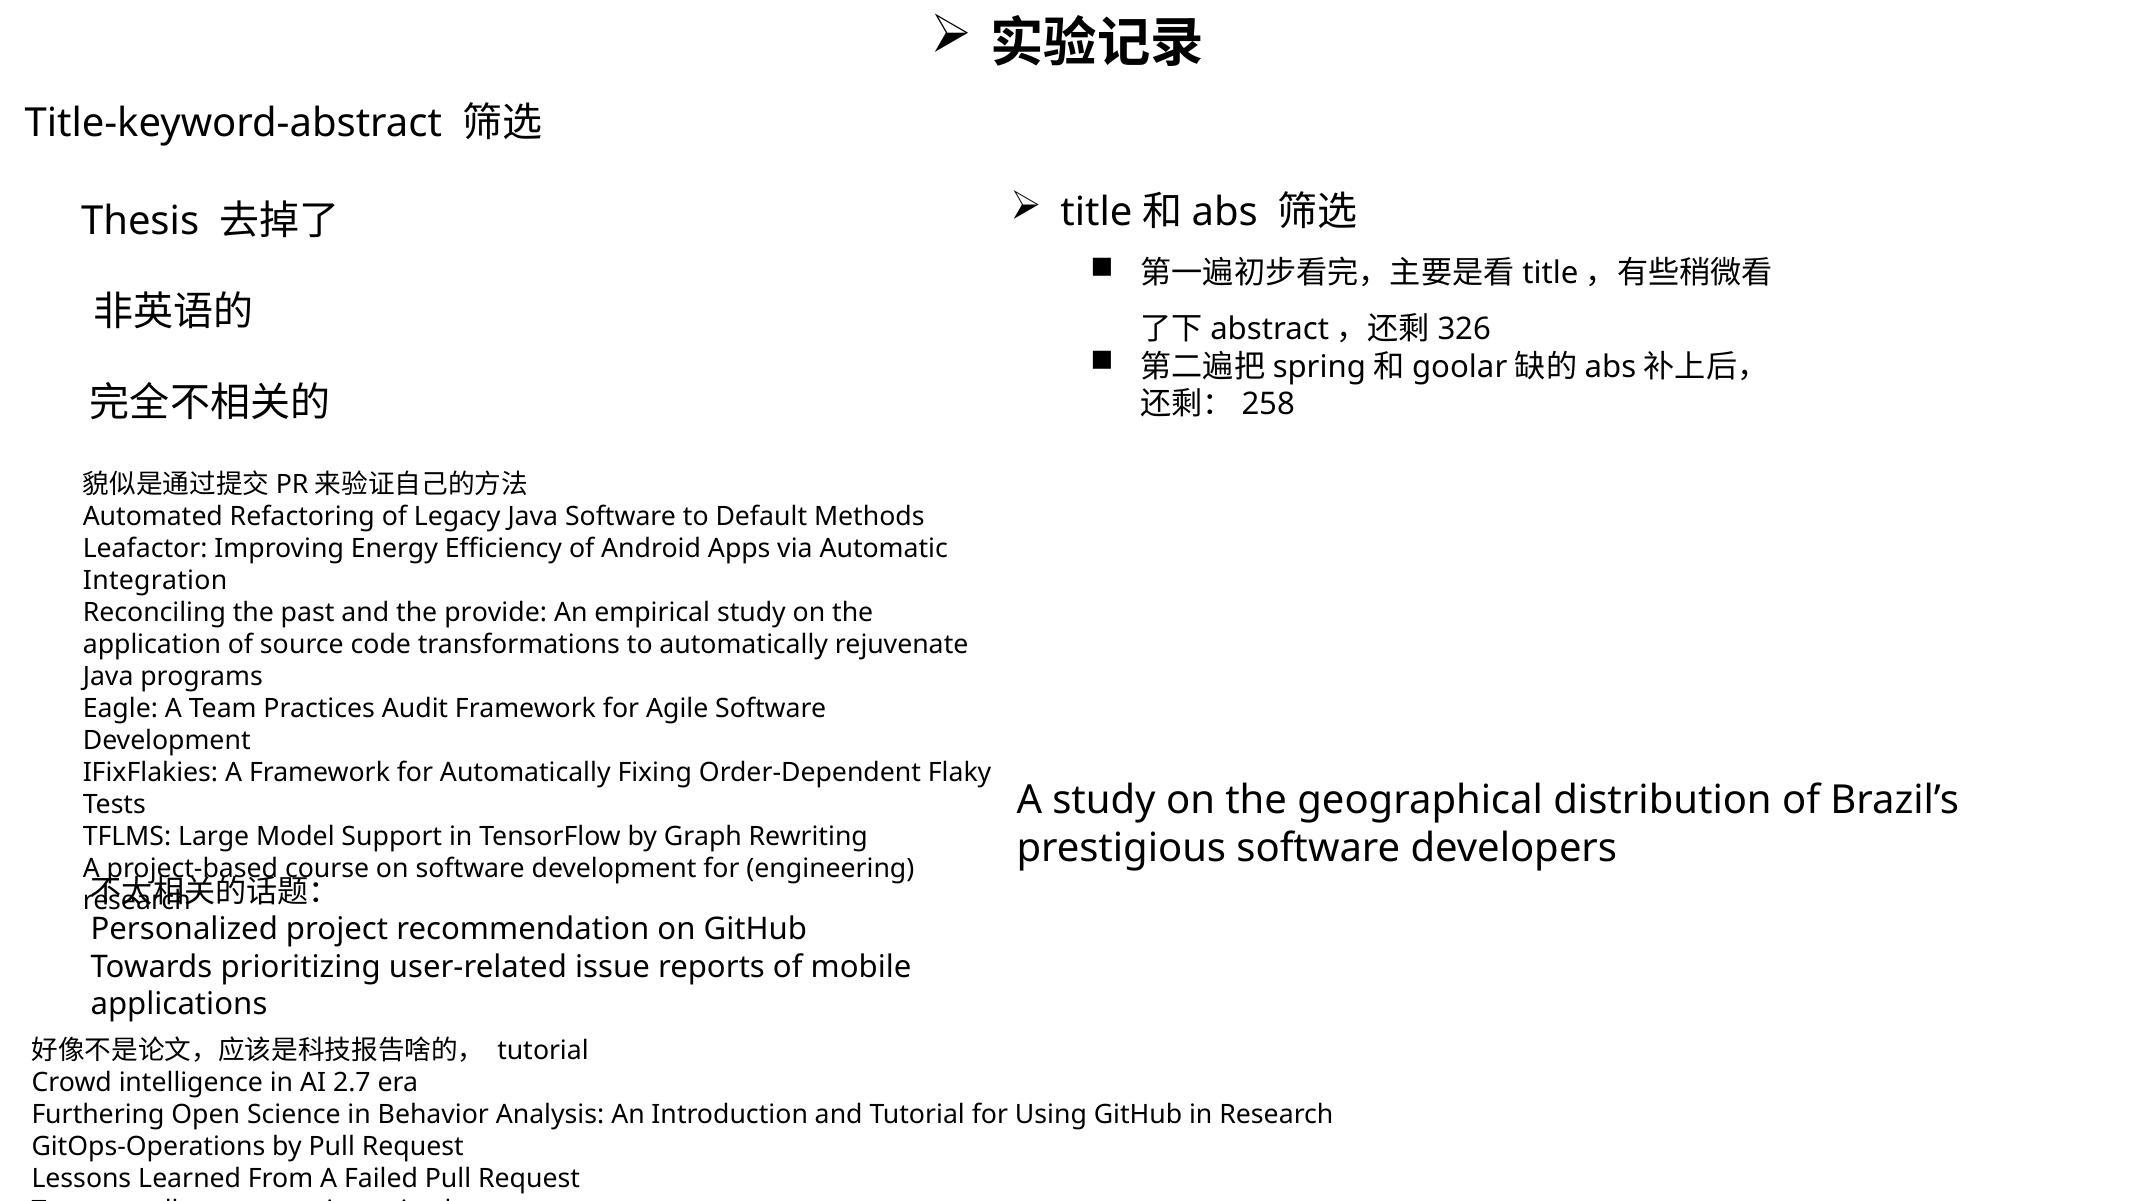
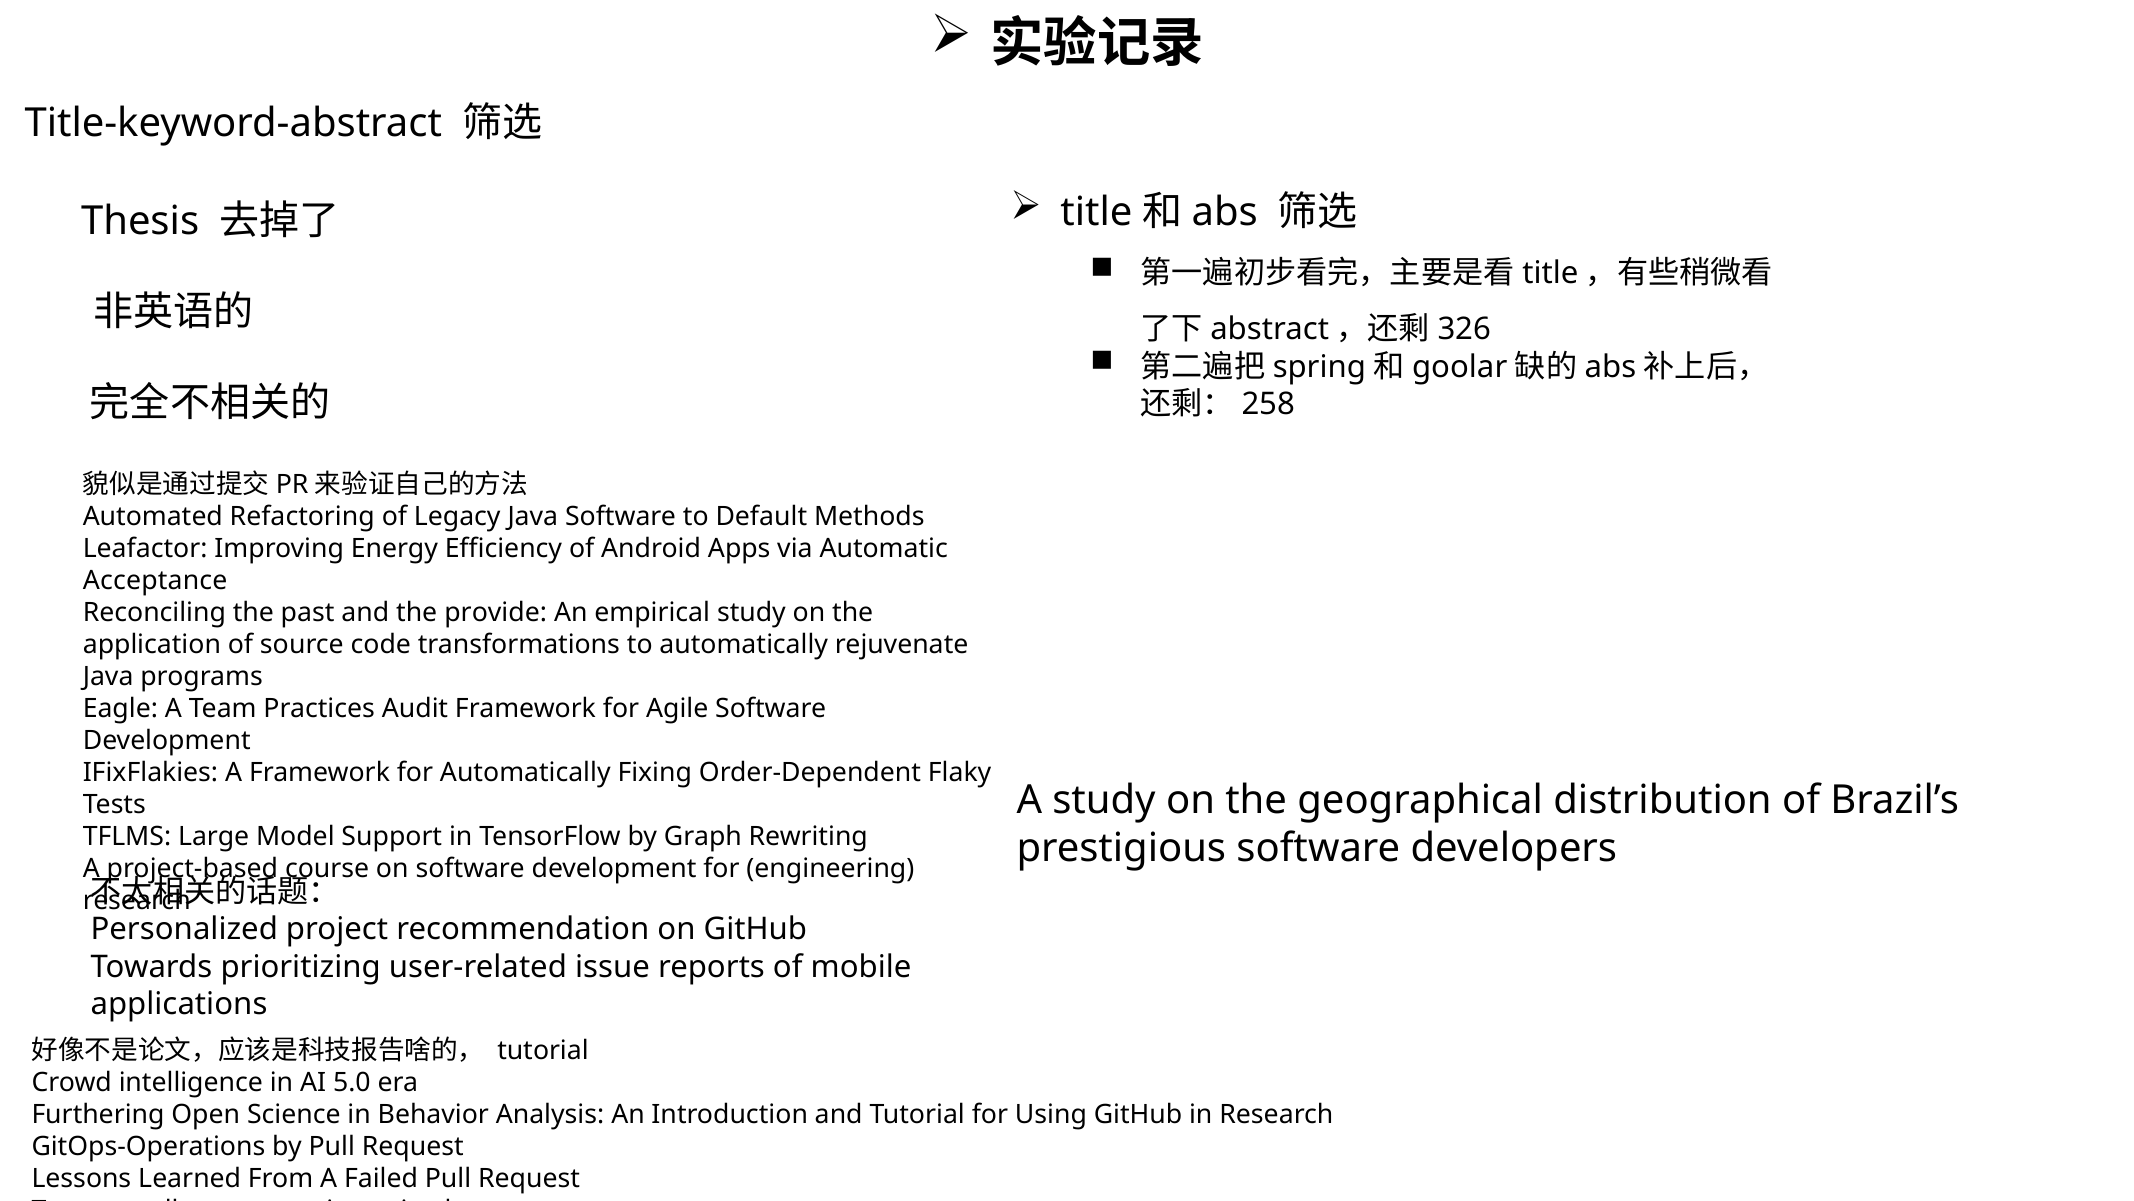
Integration: Integration -> Acceptance (155, 581)
2.7: 2.7 -> 5.0 (352, 1082)
